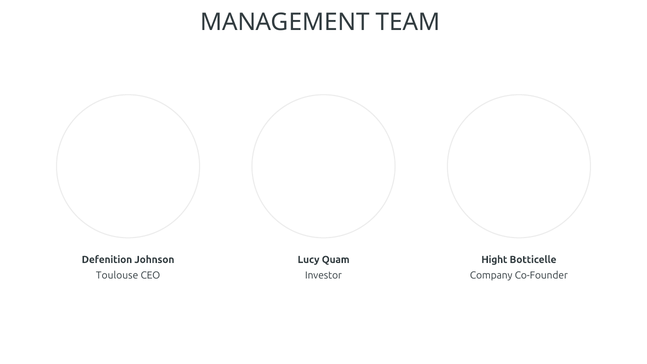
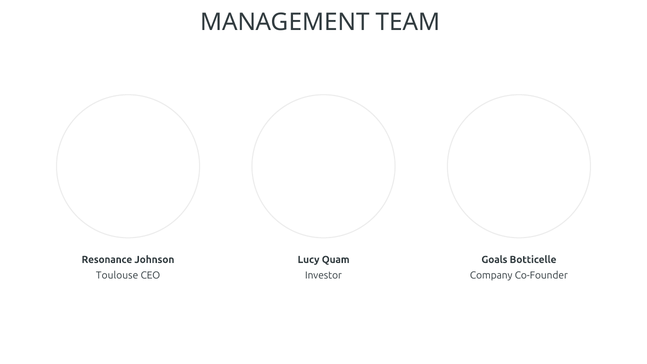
Defenition: Defenition -> Resonance (107, 260)
Hight: Hight -> Goals (494, 260)
